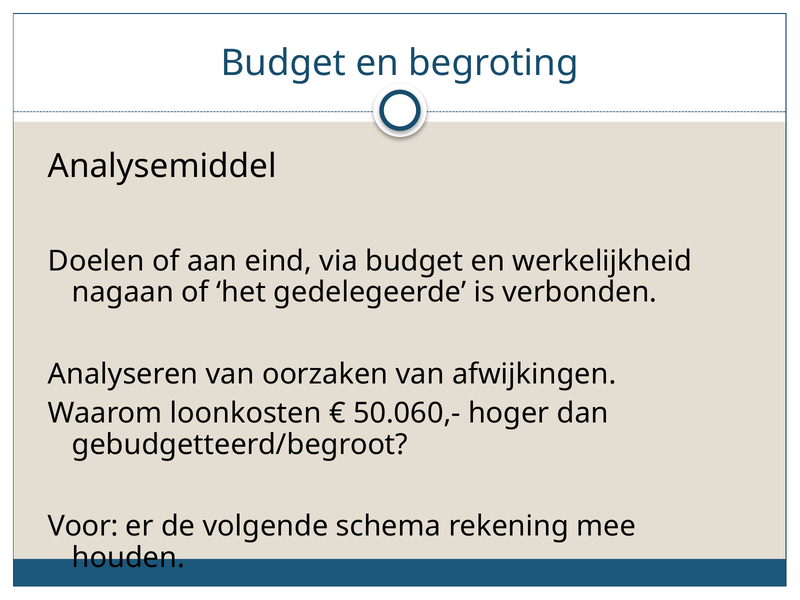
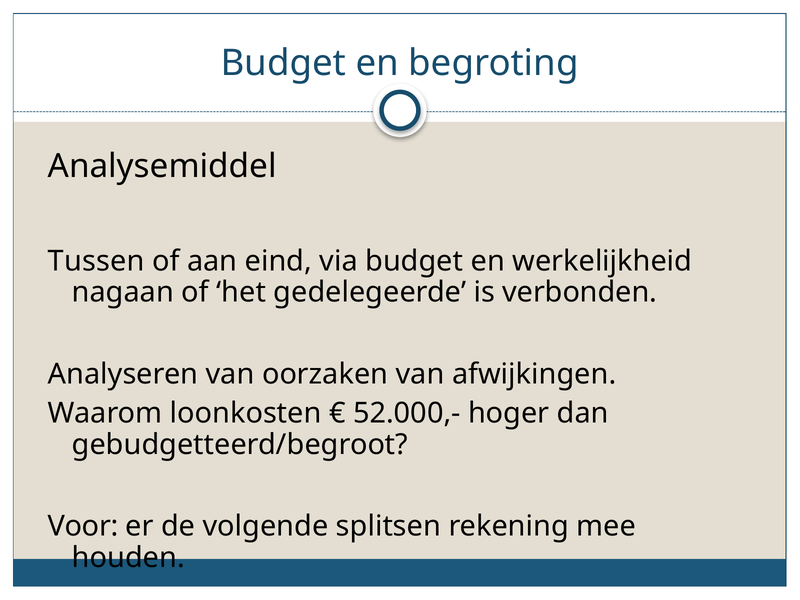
Doelen: Doelen -> Tussen (96, 261)
50.060,-: 50.060,- -> 52.000,- (407, 413)
schema: schema -> splitsen (388, 526)
